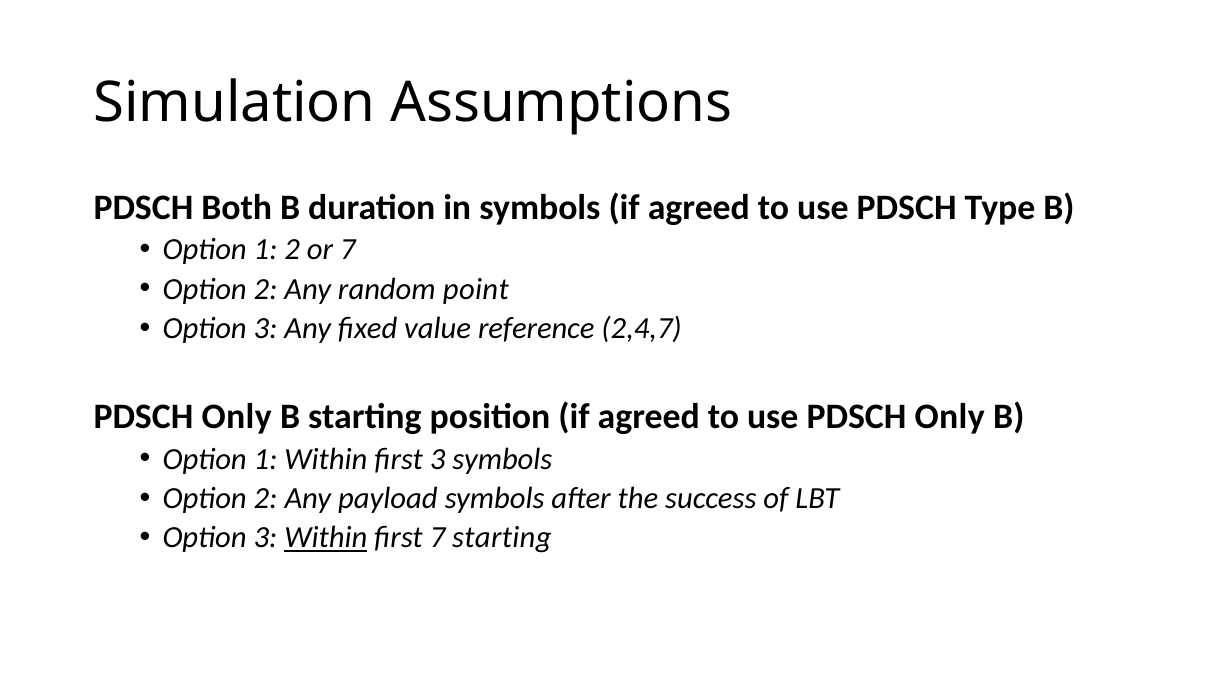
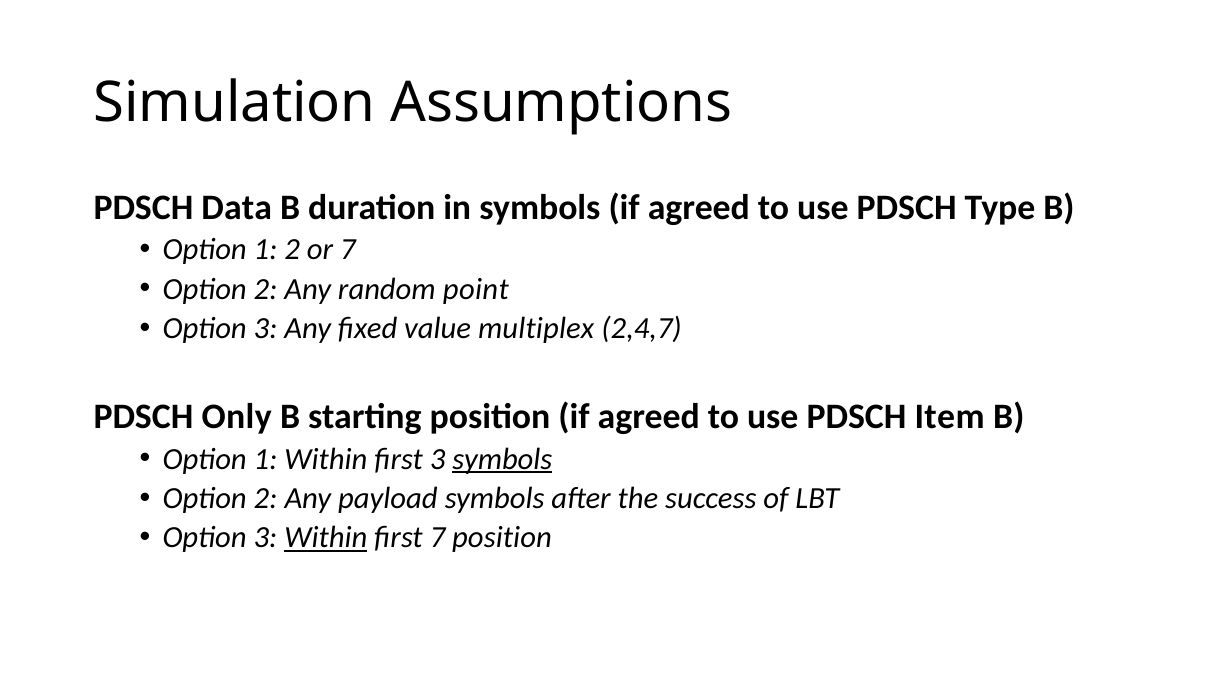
Both: Both -> Data (237, 207)
reference: reference -> multiplex (536, 329)
use PDSCH Only: Only -> Item (950, 417)
symbols underline: none -> present (502, 459)
7 starting: starting -> position (502, 538)
